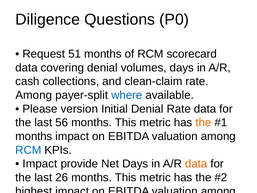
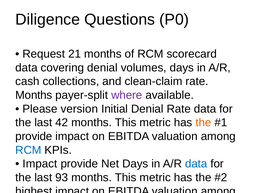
51: 51 -> 21 (75, 54)
Among: Among -> Months (34, 95)
where colour: blue -> purple (127, 95)
56: 56 -> 42 (62, 122)
months: months -> provide (34, 136)
data colour: orange -> blue (196, 164)
26: 26 -> 93 (62, 177)
